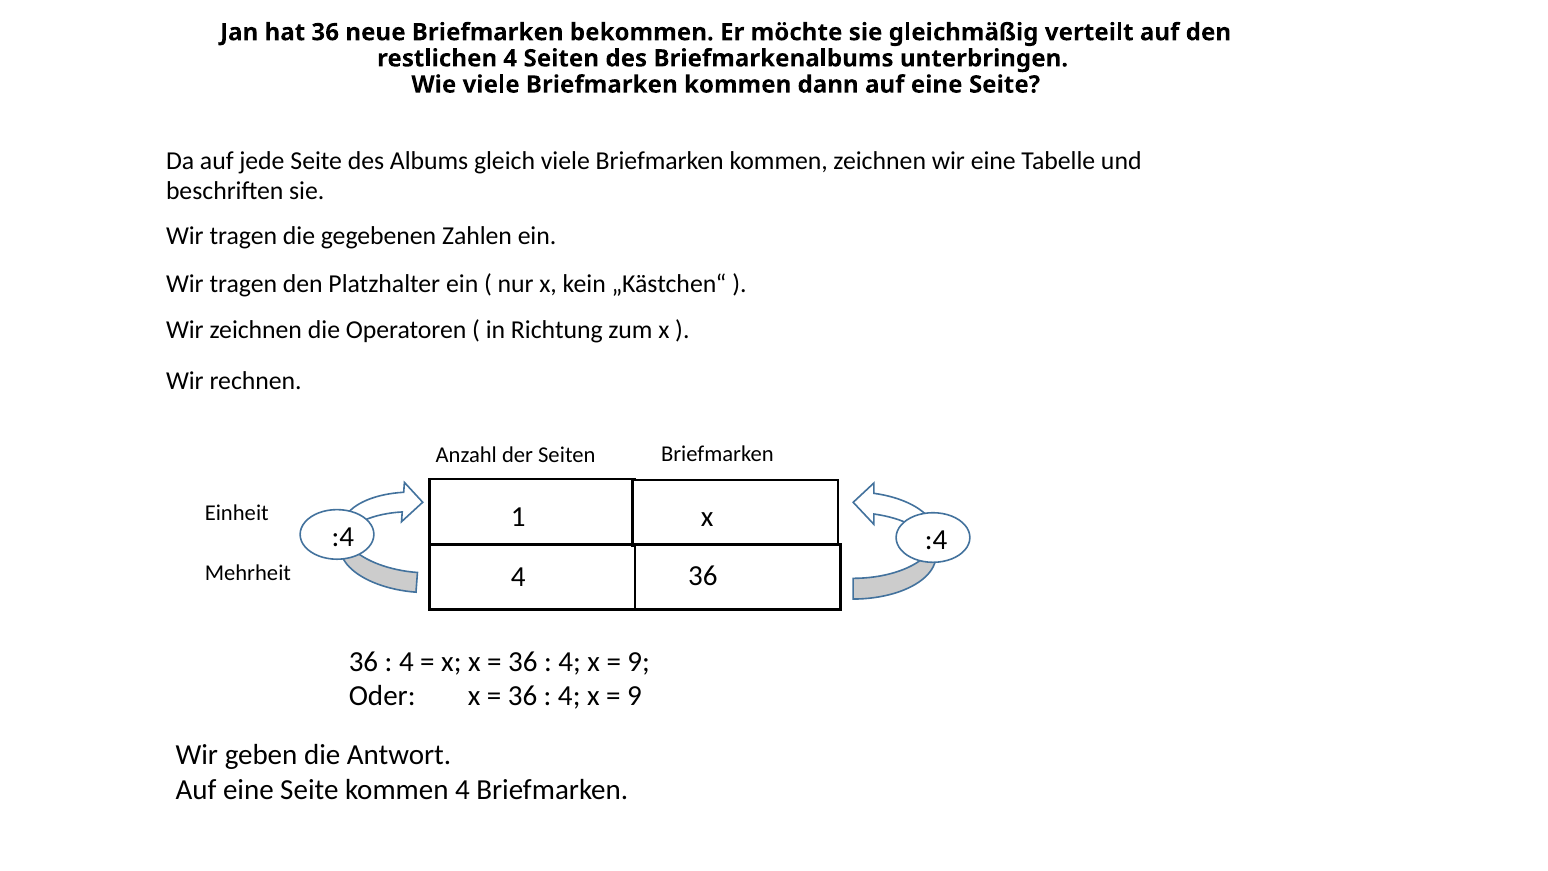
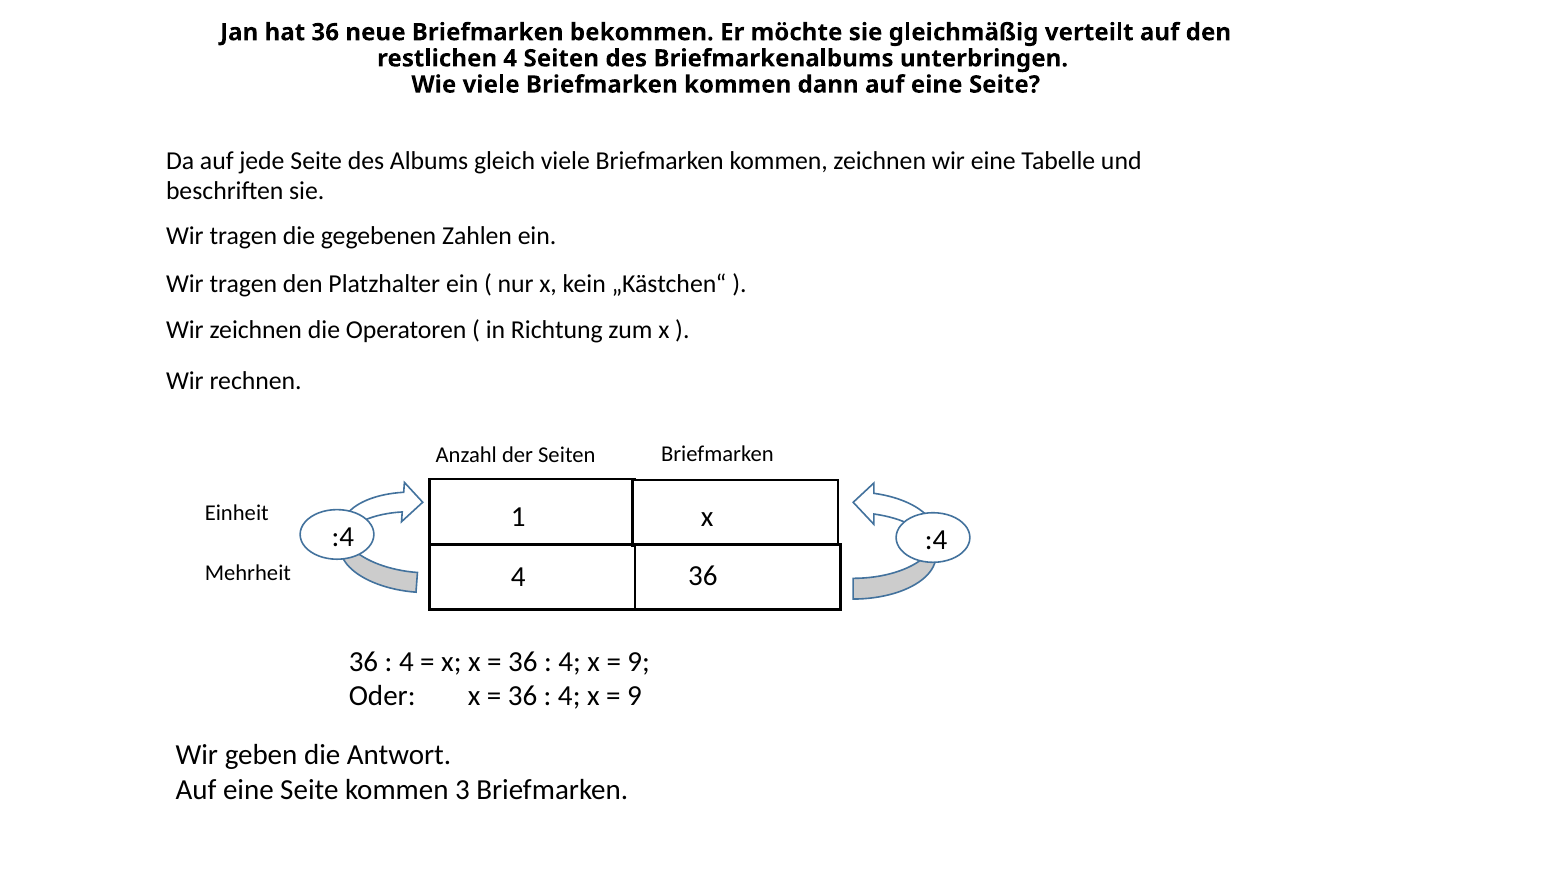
kommen 4: 4 -> 3 (462, 790)
